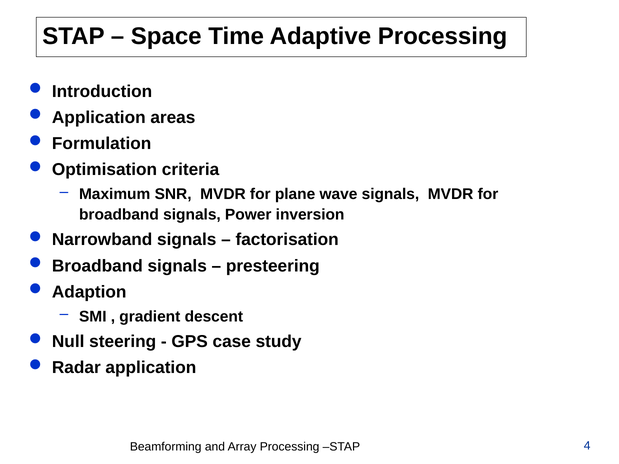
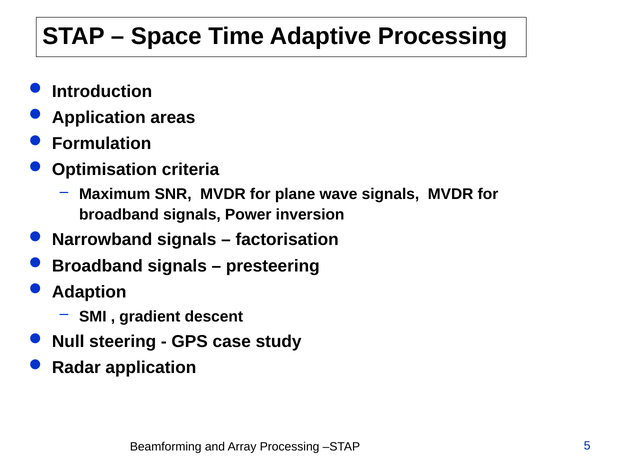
4: 4 -> 5 (587, 446)
